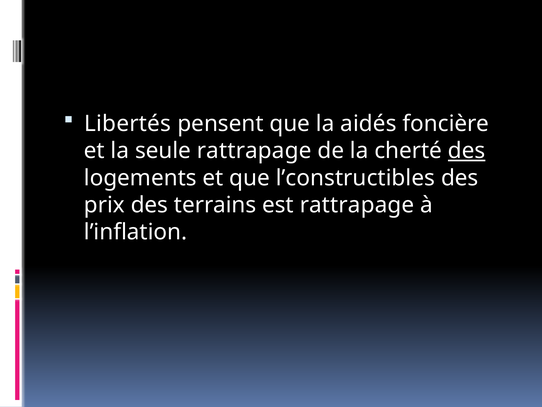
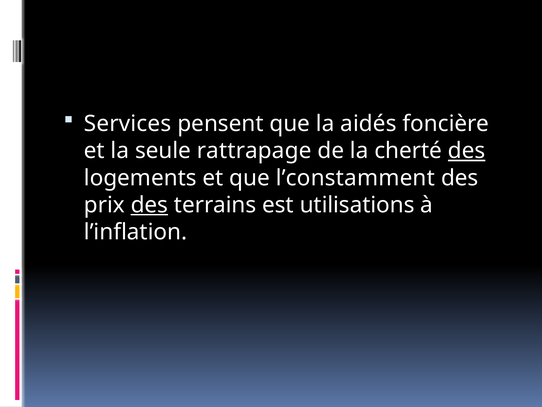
Libertés: Libertés -> Services (128, 124)
l’constructibles: l’constructibles -> l’constamment (355, 178)
des underline: none -> present (149, 205)
est rattrapage: rattrapage -> utilisations (357, 205)
